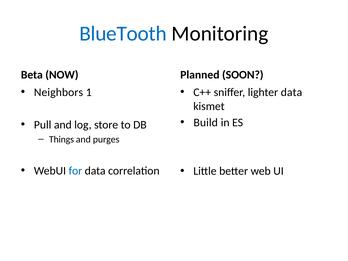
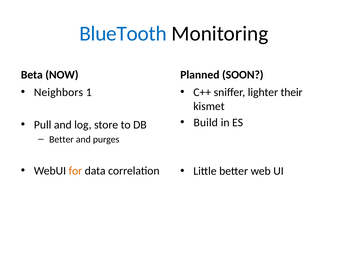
lighter data: data -> their (292, 92)
Things: Things -> Better (61, 139)
for colour: blue -> orange (75, 171)
